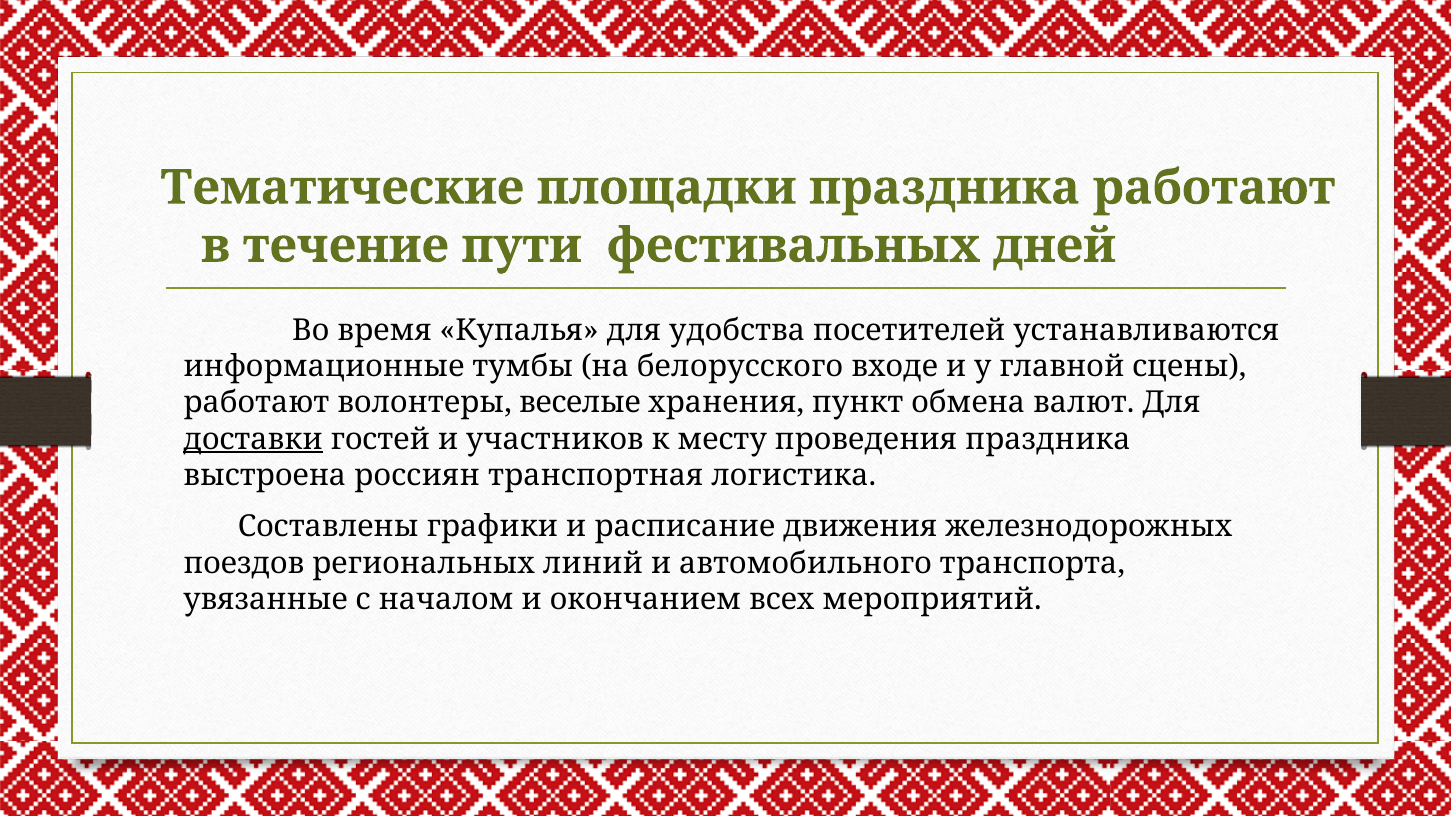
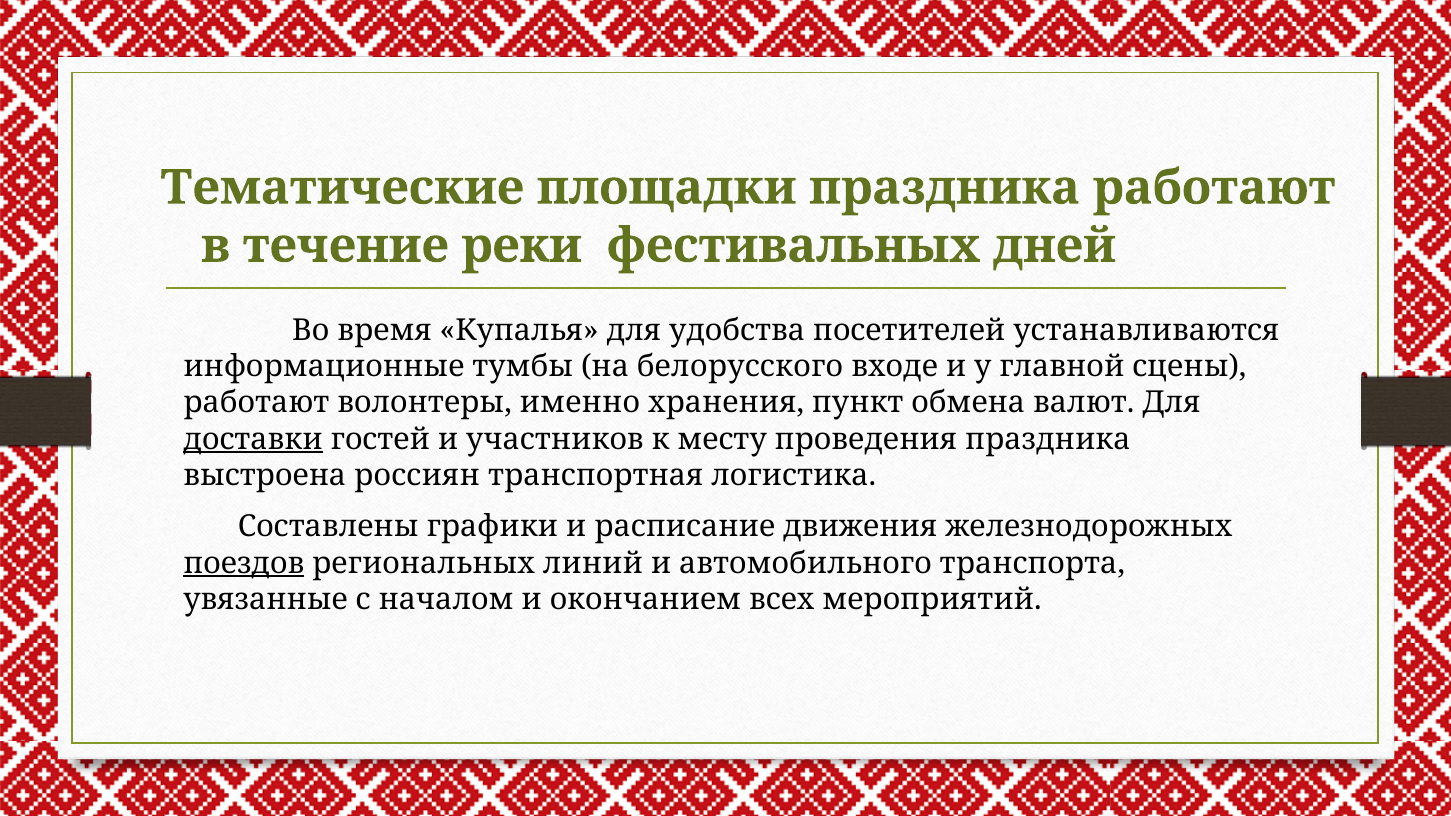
пути: пути -> реки (522, 246)
веселые: веселые -> именно (580, 403)
поездов underline: none -> present (244, 563)
